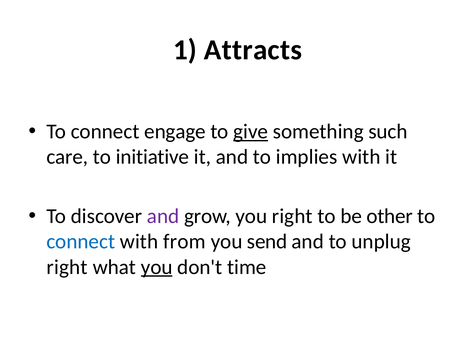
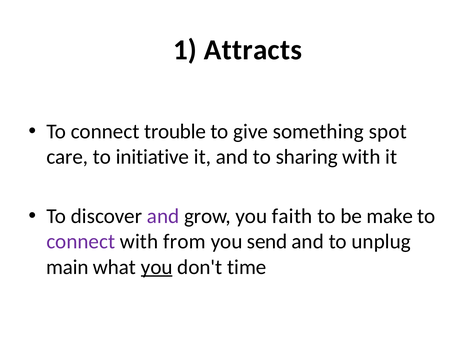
engage: engage -> trouble (175, 132)
give underline: present -> none (251, 132)
such: such -> spot (388, 132)
implies: implies -> sharing (307, 157)
you right: right -> faith (292, 216)
other: other -> make (390, 216)
connect colour: blue -> purple (81, 242)
right: right -> main (67, 267)
